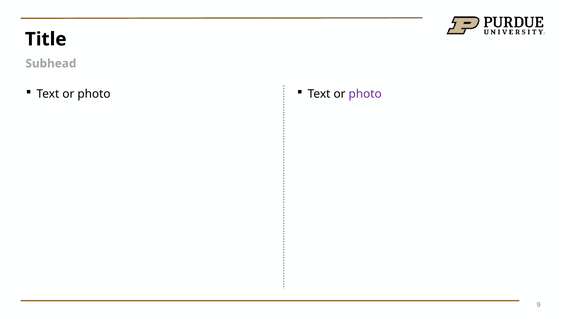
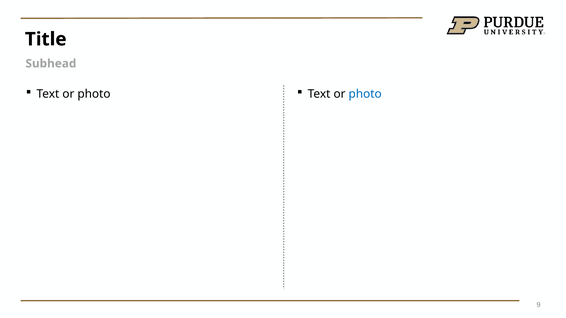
photo colour: purple -> blue (365, 94)
